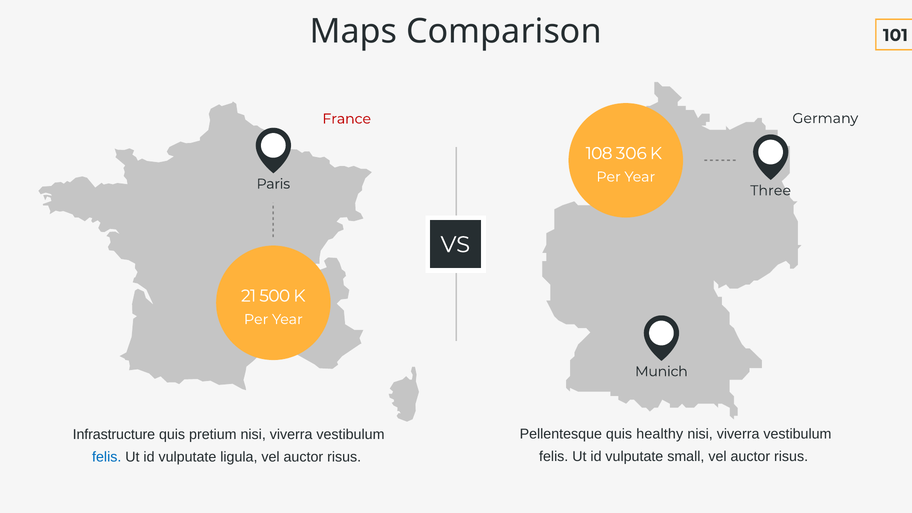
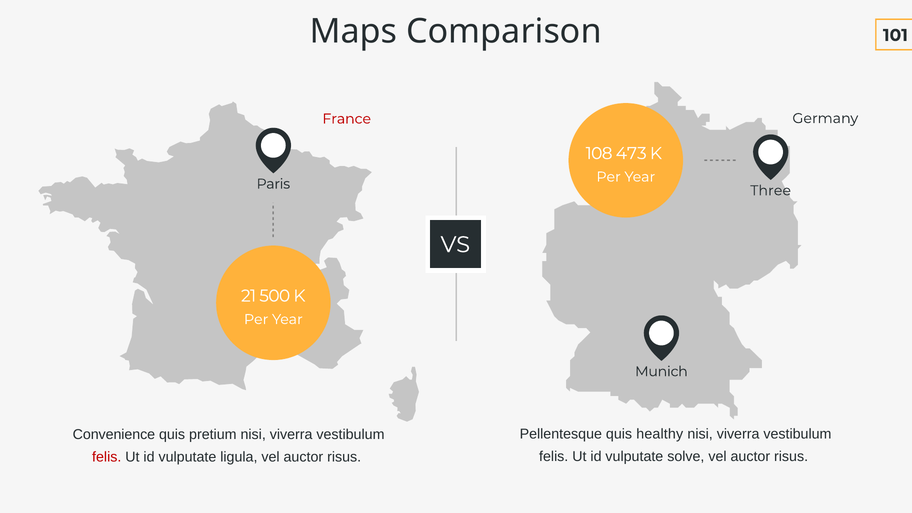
306: 306 -> 473 (631, 153)
Infrastructure: Infrastructure -> Convenience (114, 435)
small: small -> solve (686, 456)
felis colour: blue -> red (107, 457)
